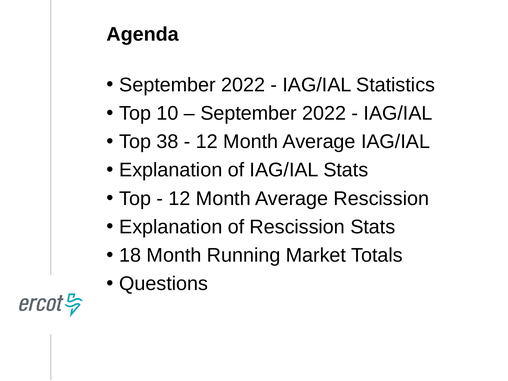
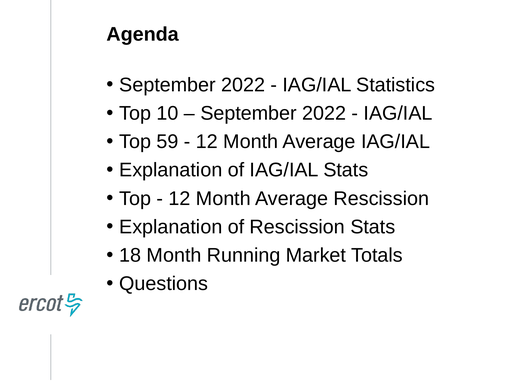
38: 38 -> 59 (167, 142)
